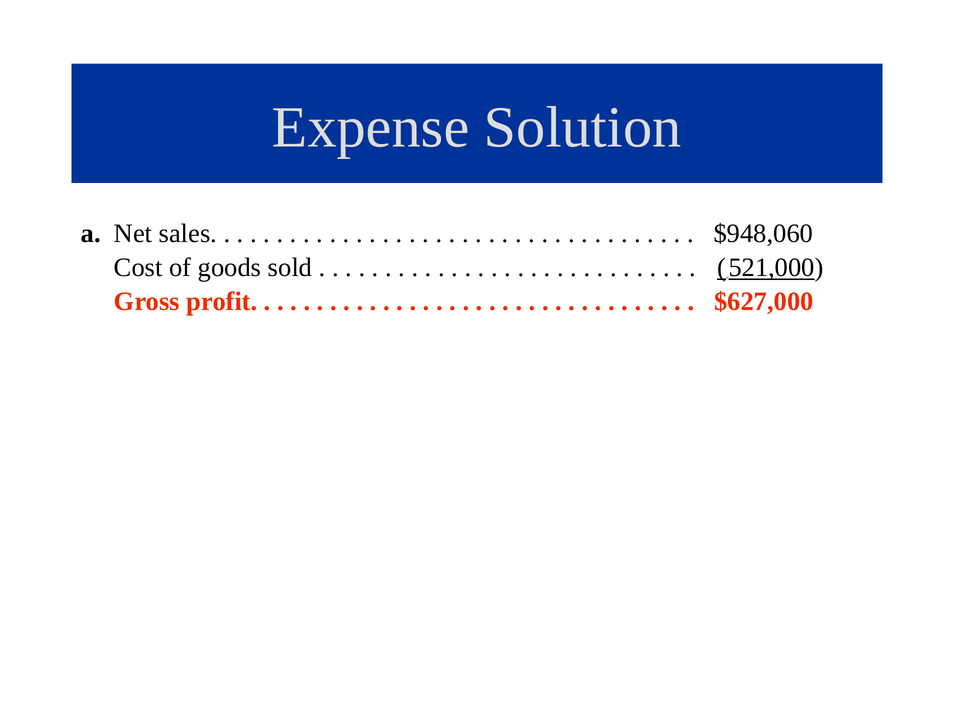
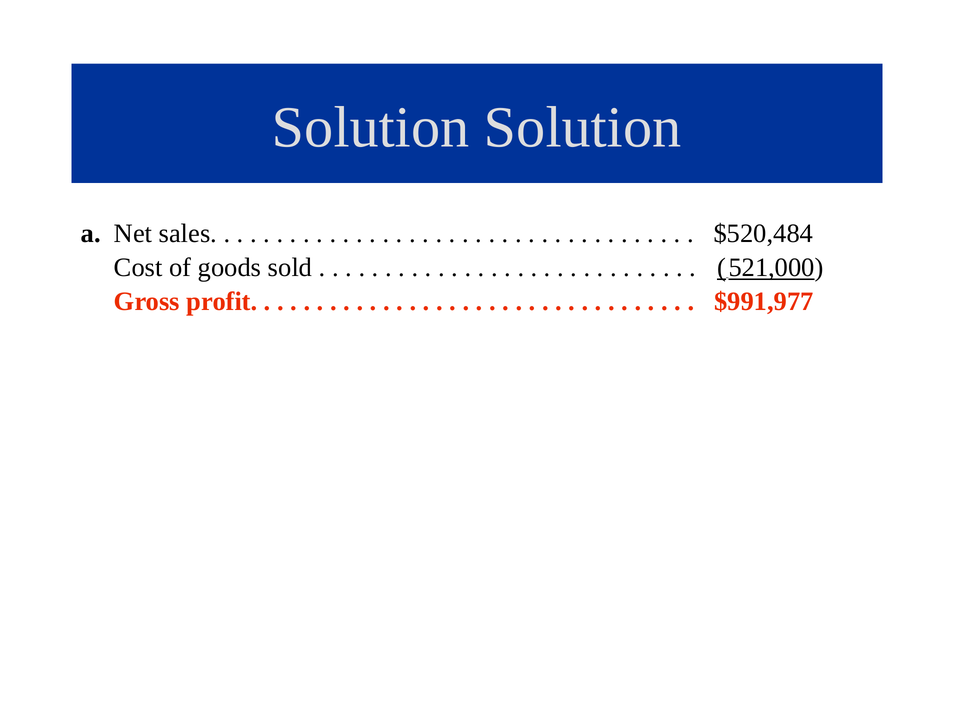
Expense: Expense -> Solution (371, 127)
$948,060: $948,060 -> $520,484 (763, 234)
$627,000: $627,000 -> $991,977 (764, 301)
